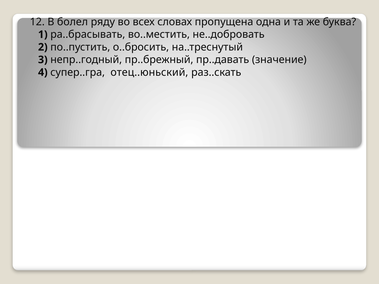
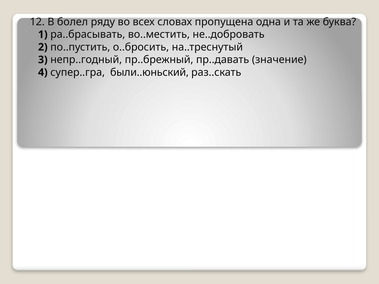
отец..юньский: отец..юньский -> были..юньский (149, 72)
